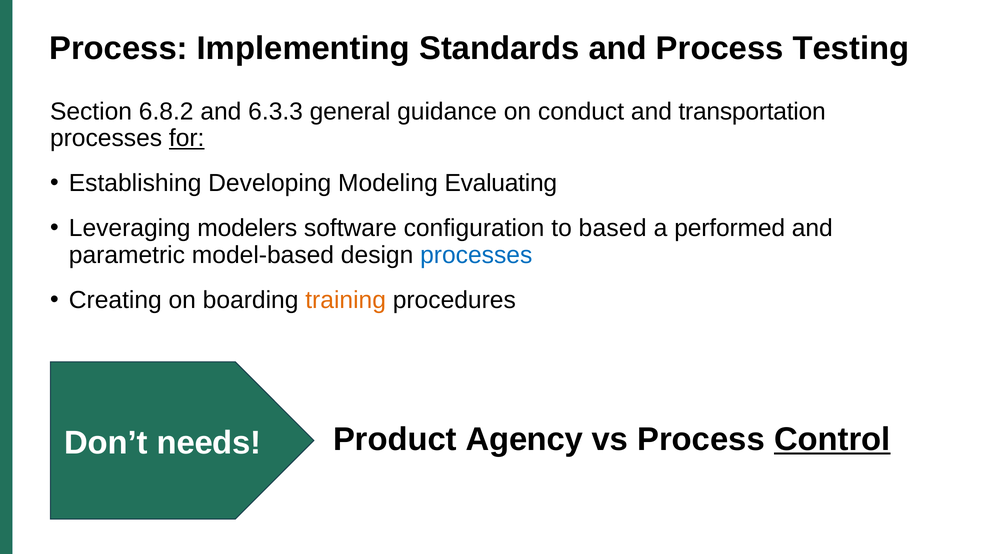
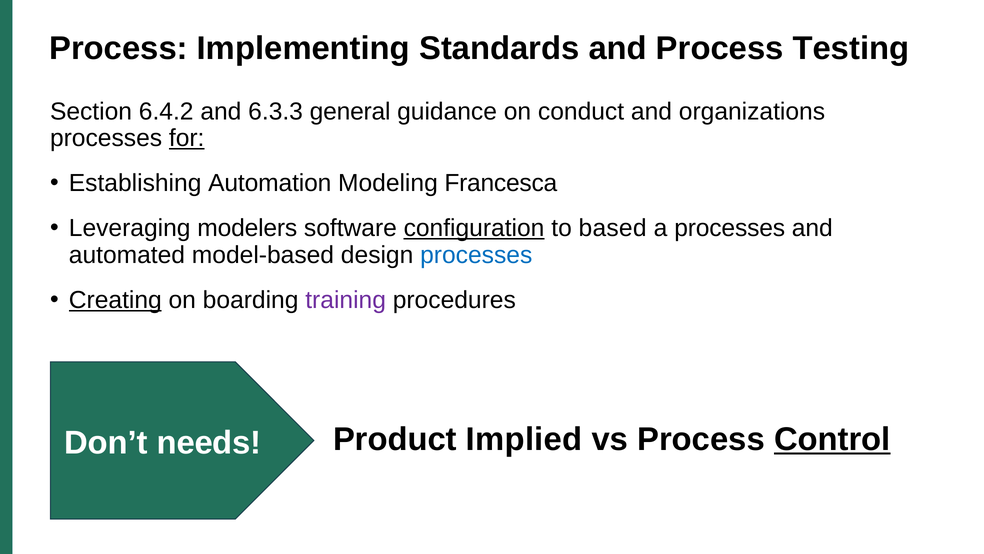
6.8.2: 6.8.2 -> 6.4.2 (166, 112)
transportation: transportation -> organizations (752, 112)
Developing: Developing -> Automation (270, 183)
Evaluating: Evaluating -> Francesca (501, 183)
configuration underline: none -> present (474, 228)
a performed: performed -> processes (730, 228)
parametric: parametric -> automated (127, 255)
Creating underline: none -> present (115, 300)
training colour: orange -> purple (346, 300)
Agency: Agency -> Implied (524, 439)
